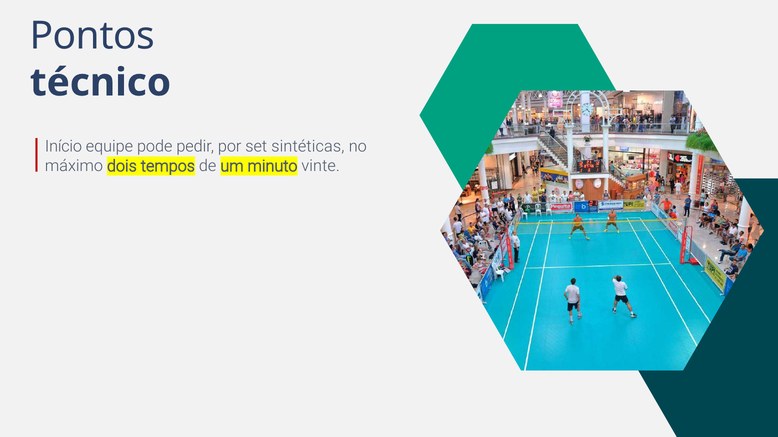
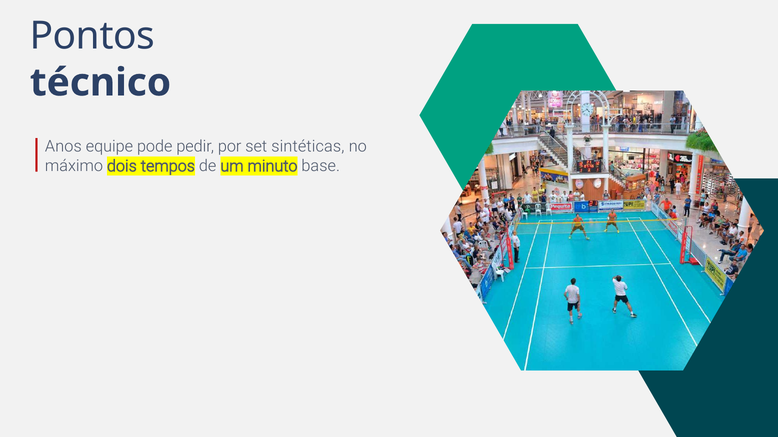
Início: Início -> Anos (63, 147)
vinte: vinte -> base (321, 166)
